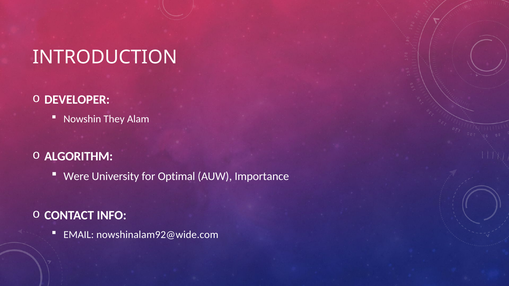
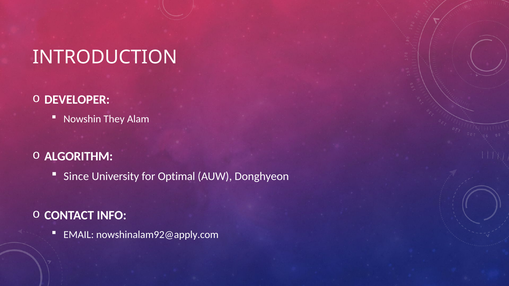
Were: Were -> Since (76, 176)
Importance: Importance -> Donghyeon (262, 176)
nowshinalam92@wide.com: nowshinalam92@wide.com -> nowshinalam92@apply.com (157, 235)
